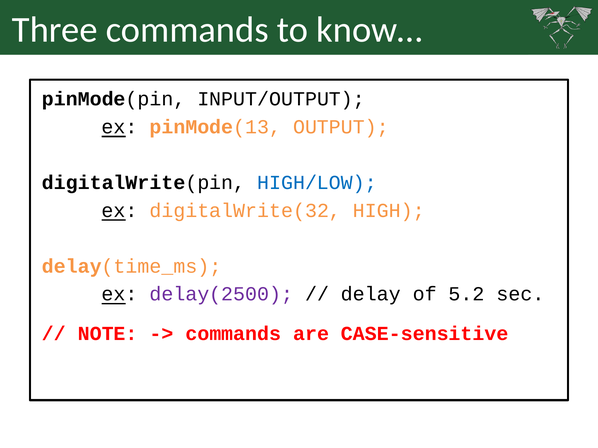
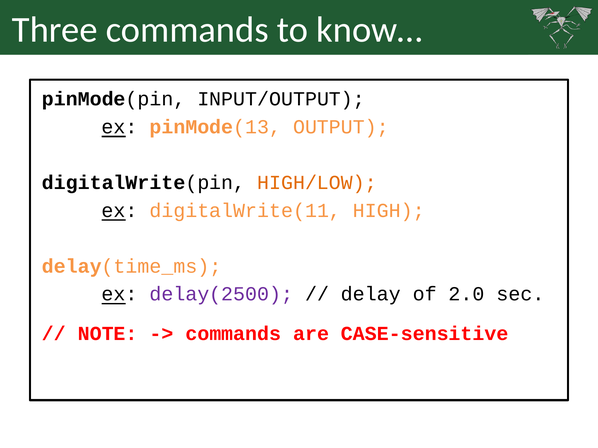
HIGH/LOW colour: blue -> orange (317, 183)
digitalWrite(32: digitalWrite(32 -> digitalWrite(11 (245, 211)
5.2: 5.2 -> 2.0 (467, 294)
